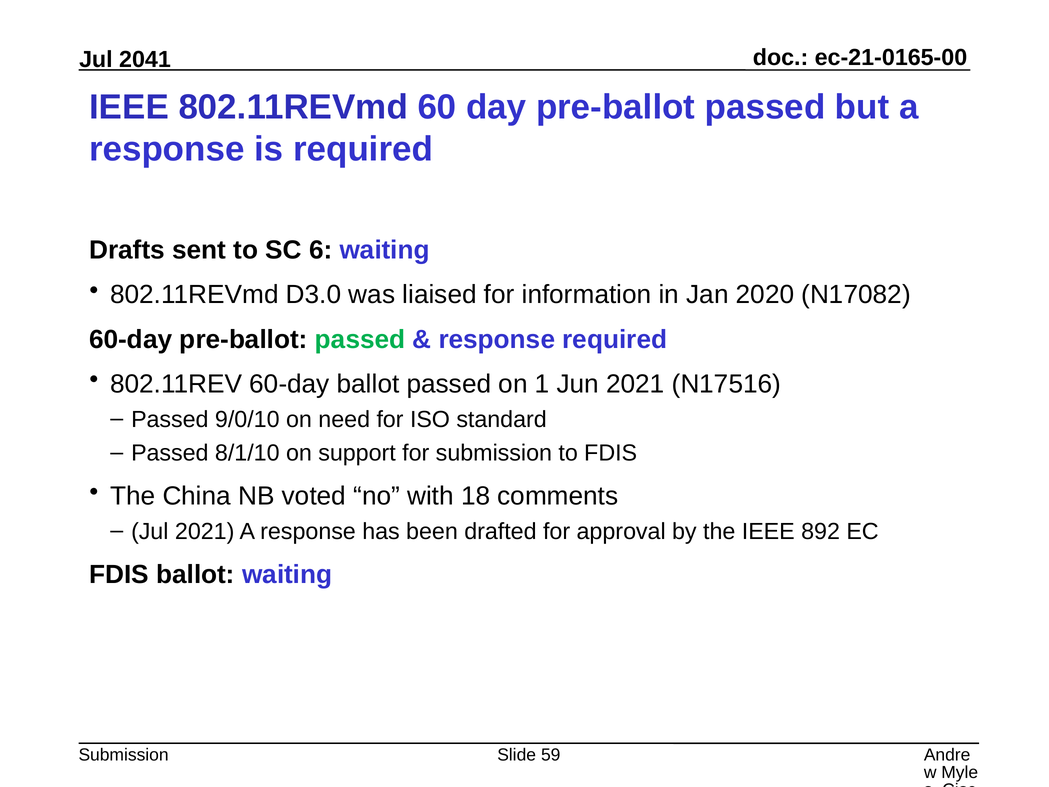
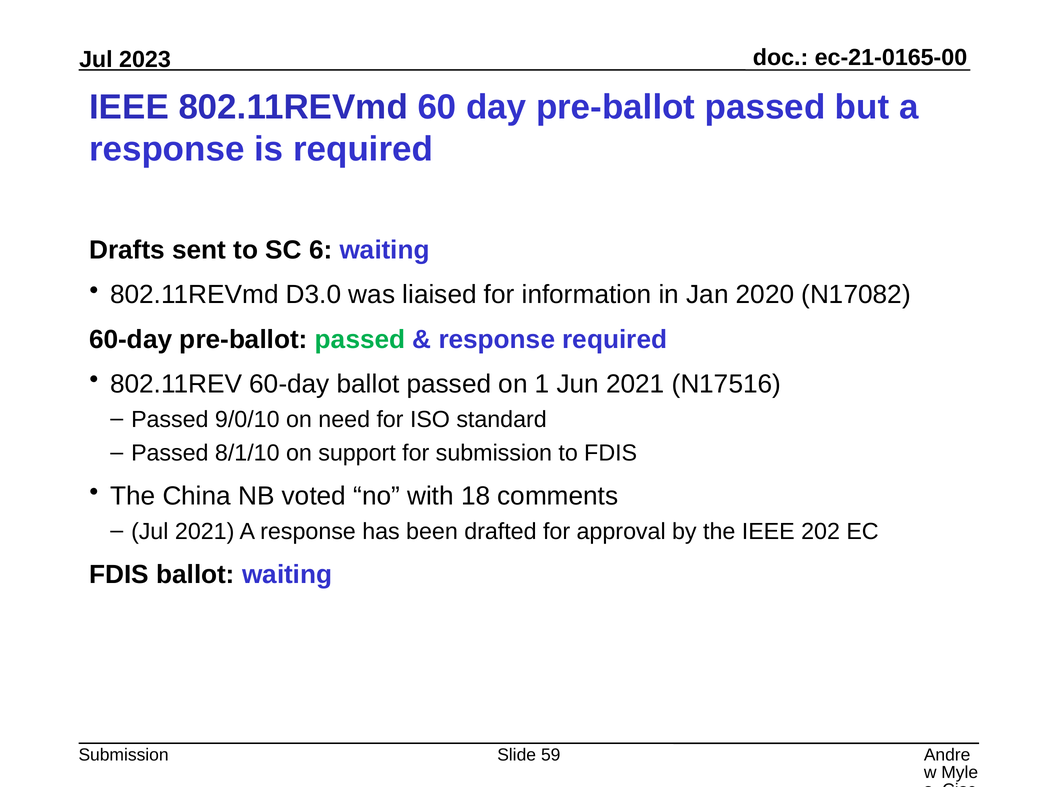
2041: 2041 -> 2023 (145, 60)
892: 892 -> 202 (821, 531)
